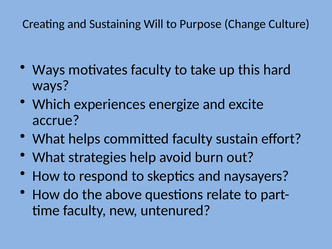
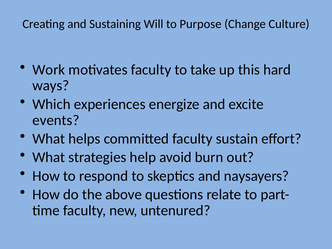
Ways: Ways -> Work (49, 70)
accrue: accrue -> events (56, 120)
